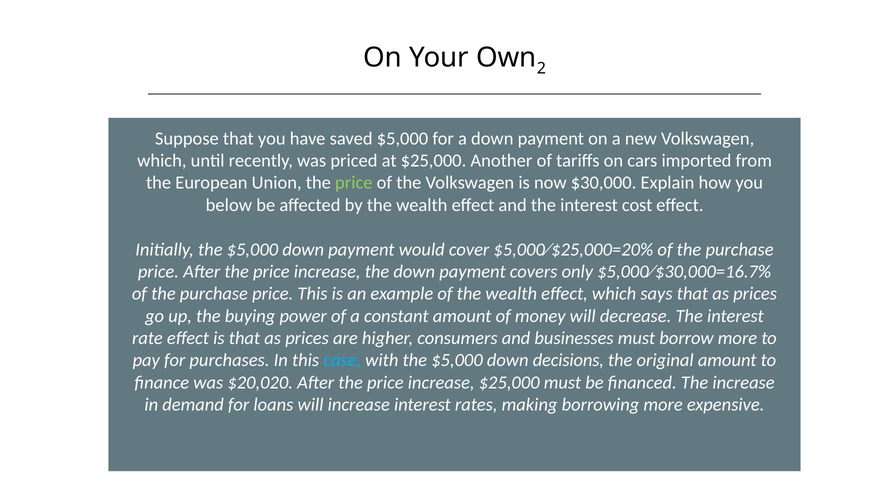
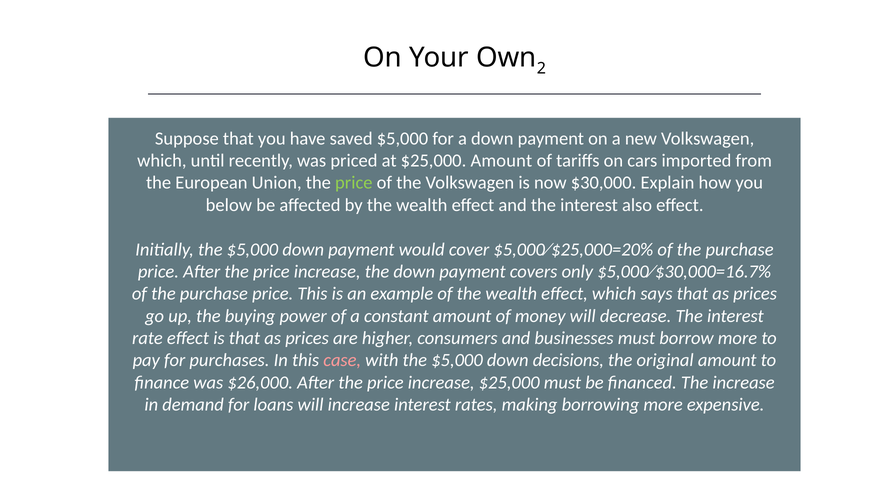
$25,000 Another: Another -> Amount (501, 161)
cost: cost -> also (637, 205)
case colour: light blue -> pink (342, 360)
$20,020: $20,020 -> $26,000 (260, 383)
